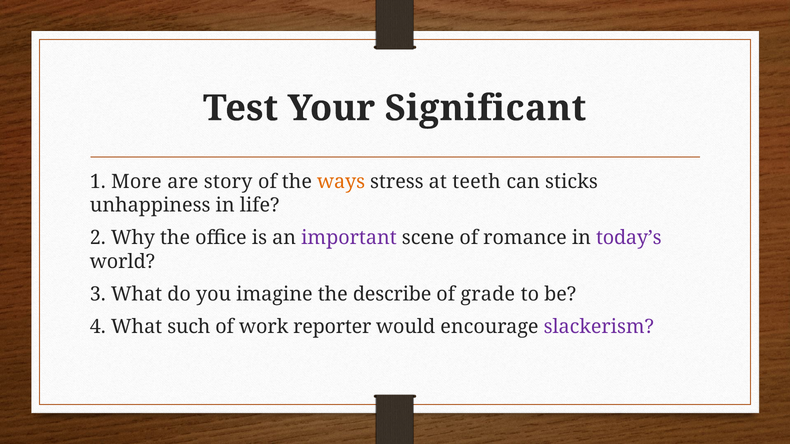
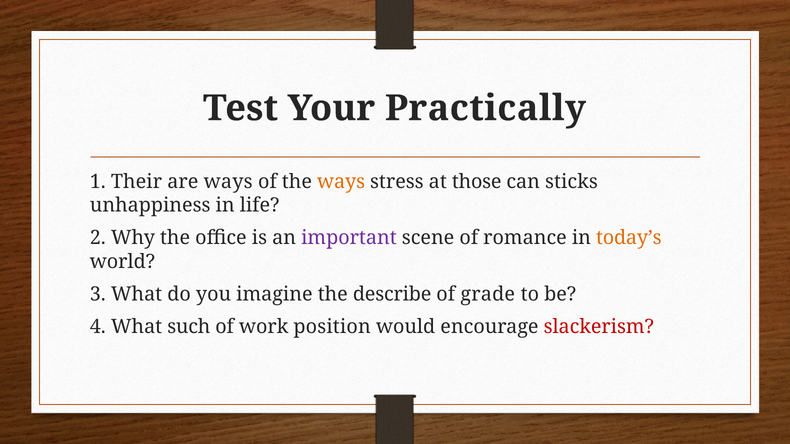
Significant: Significant -> Practically (485, 108)
More: More -> Their (136, 182)
are story: story -> ways (228, 182)
teeth: teeth -> those (477, 182)
today’s colour: purple -> orange (629, 238)
reporter: reporter -> position (332, 327)
slackerism colour: purple -> red (599, 327)
